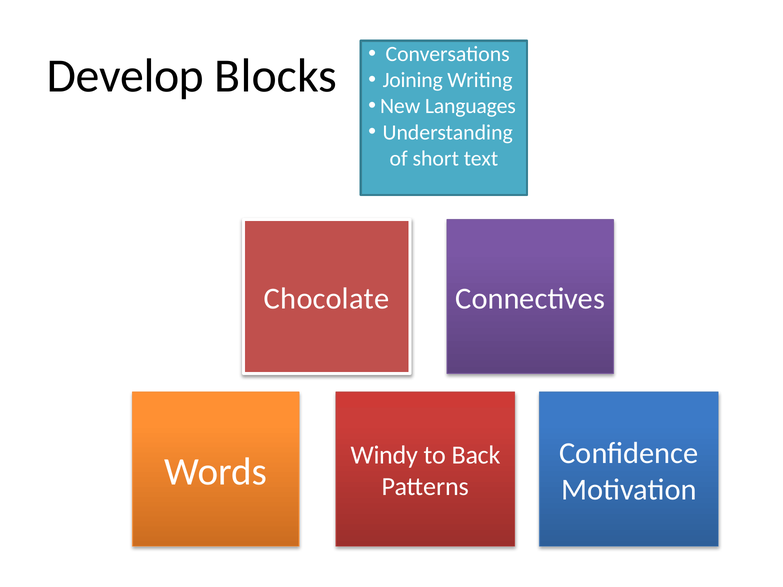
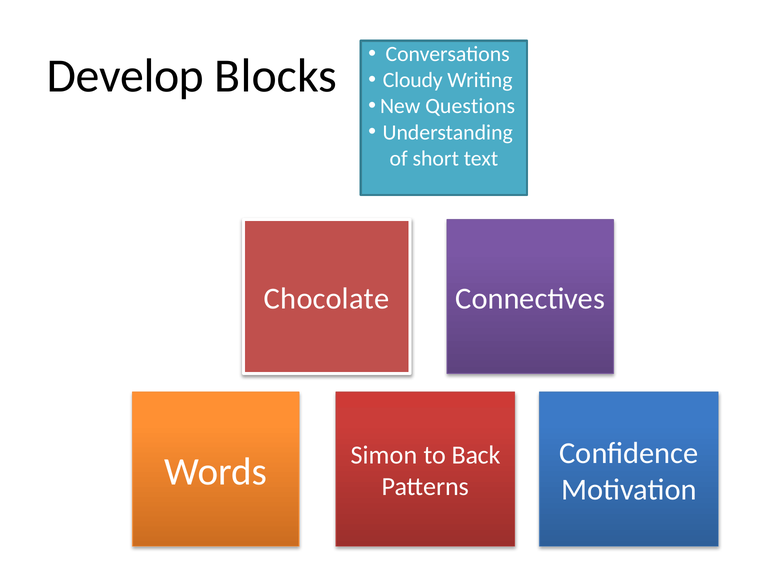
Joining: Joining -> Cloudy (413, 80)
Languages: Languages -> Questions (470, 106)
Windy: Windy -> Simon (384, 456)
